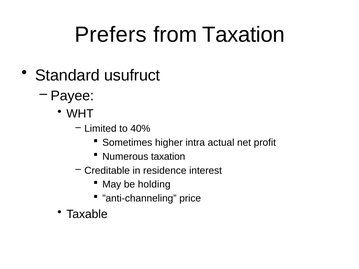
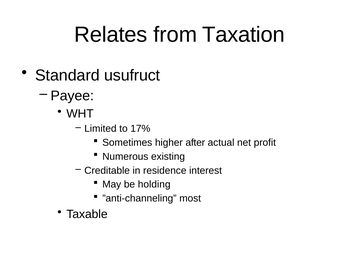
Prefers: Prefers -> Relates (111, 35)
40%: 40% -> 17% (140, 129)
intra: intra -> after (195, 143)
Numerous taxation: taxation -> existing (168, 157)
price: price -> most (190, 199)
